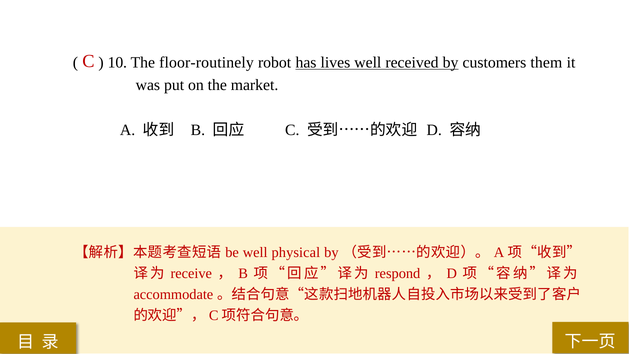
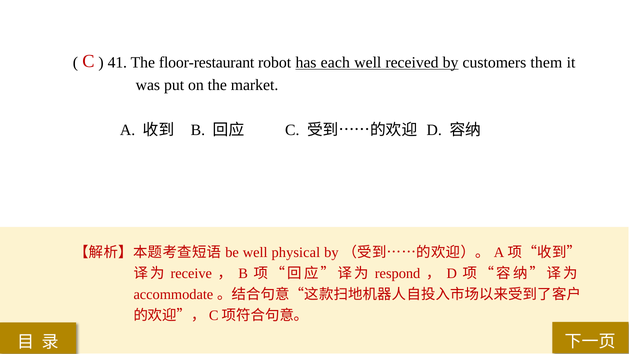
10: 10 -> 41 (117, 62)
floor-routinely: floor-routinely -> floor-restaurant (207, 62)
lives: lives -> each (335, 62)
